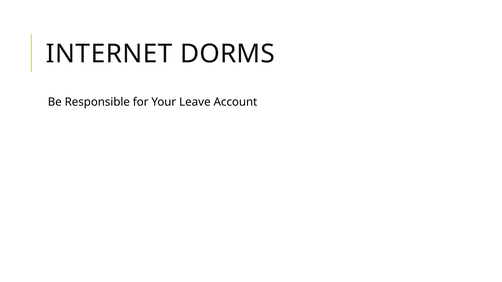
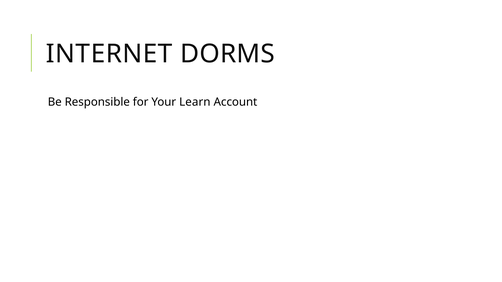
Leave: Leave -> Learn (195, 102)
